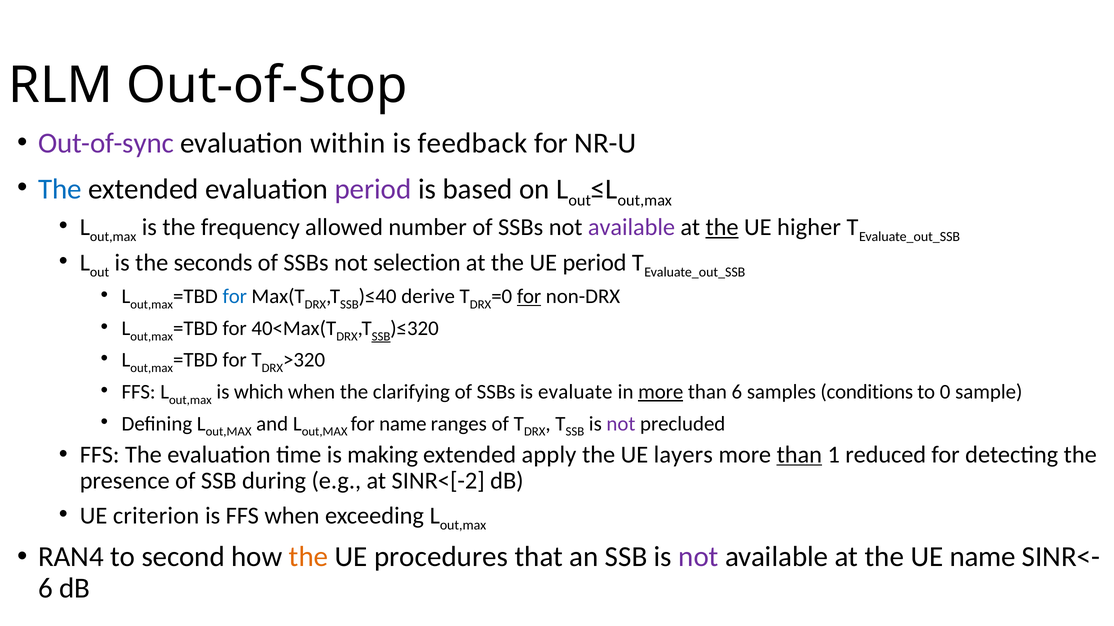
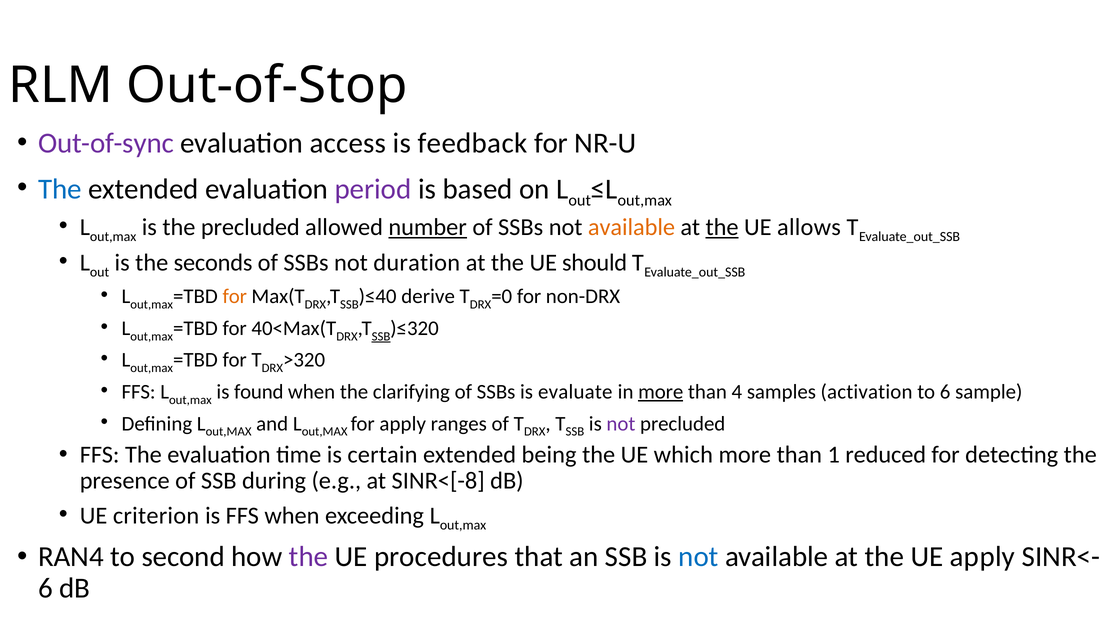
within: within -> access (348, 143)
the frequency: frequency -> precluded (250, 228)
number underline: none -> present (428, 228)
available colour: purple -> orange (632, 228)
higher: higher -> allows (809, 228)
selection: selection -> duration (417, 263)
UE period: period -> should (595, 263)
for colour: blue -> orange (235, 297)
for underline: present -> none (529, 297)
which: which -> found (259, 392)
than 6: 6 -> 4 (737, 392)
conditions: conditions -> activation (867, 392)
to 0: 0 -> 6 (945, 392)
for name: name -> apply (403, 424)
making: making -> certain (382, 455)
apply: apply -> being (549, 455)
layers: layers -> which (683, 455)
than underline: present -> none (799, 455)
SINR<[-2: SINR<[-2 -> SINR<[-8 (438, 481)
the colour: orange -> purple (309, 557)
not colour: purple -> blue (698, 557)
UE name: name -> apply (982, 557)
